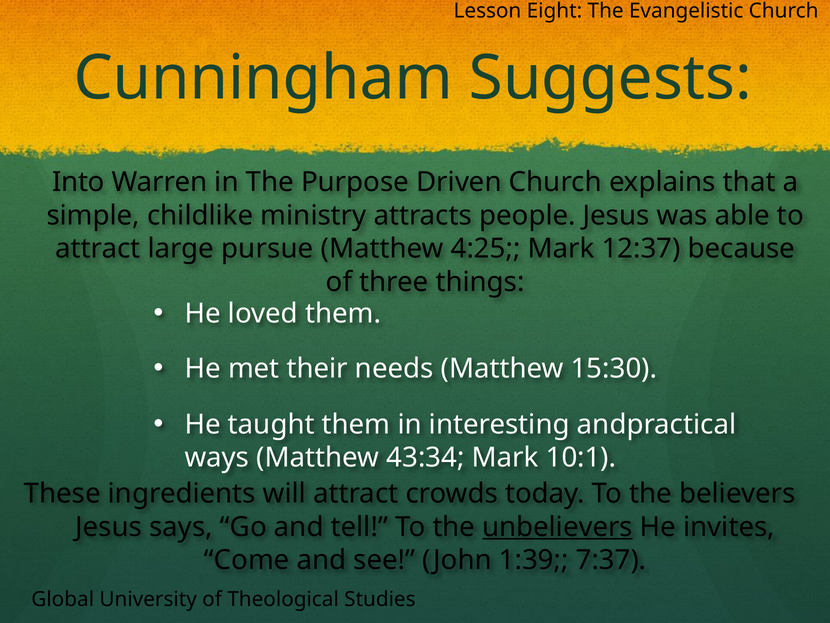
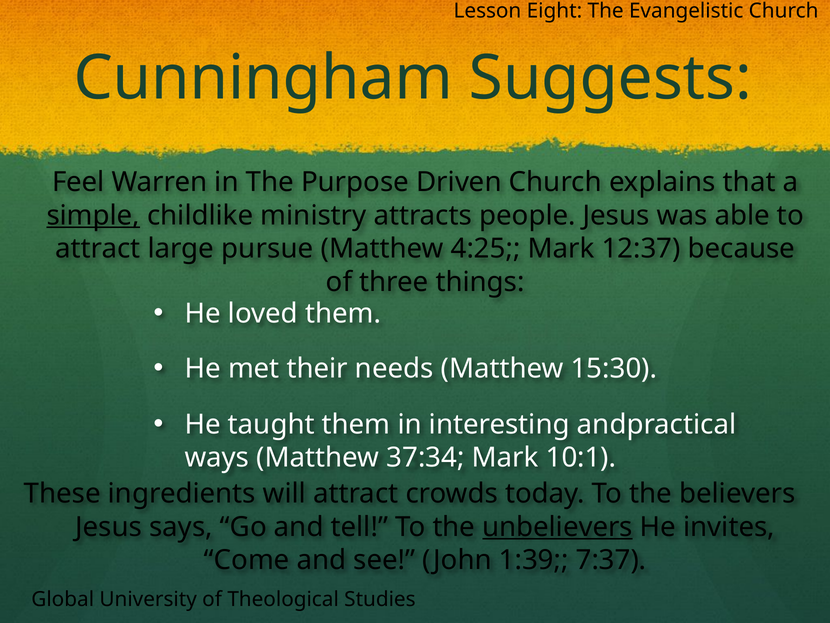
Into: Into -> Feel (78, 182)
simple underline: none -> present (93, 215)
43:34: 43:34 -> 37:34 (425, 457)
